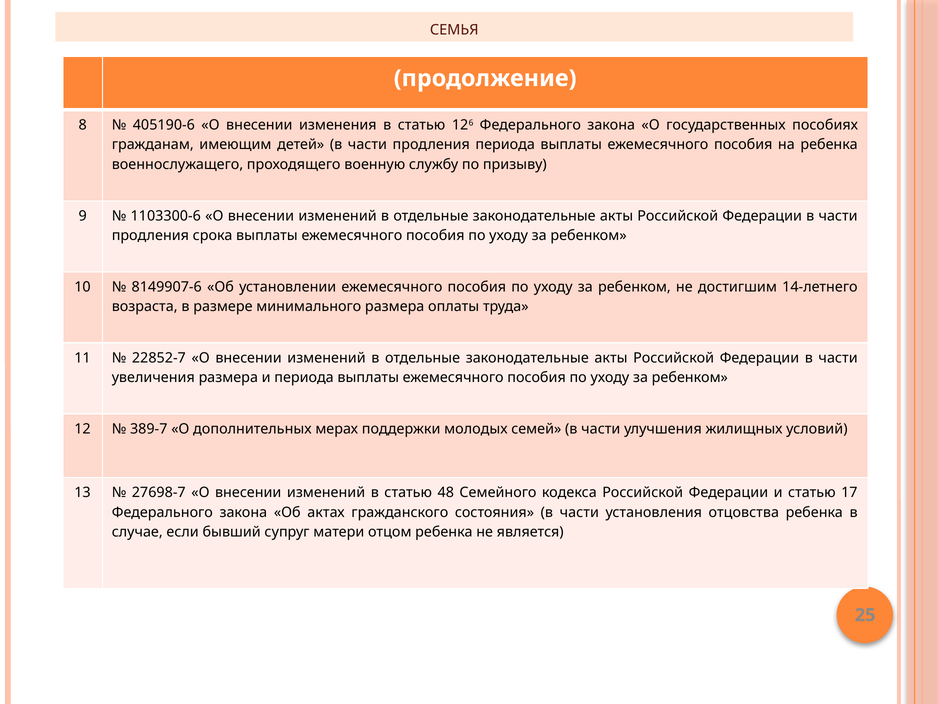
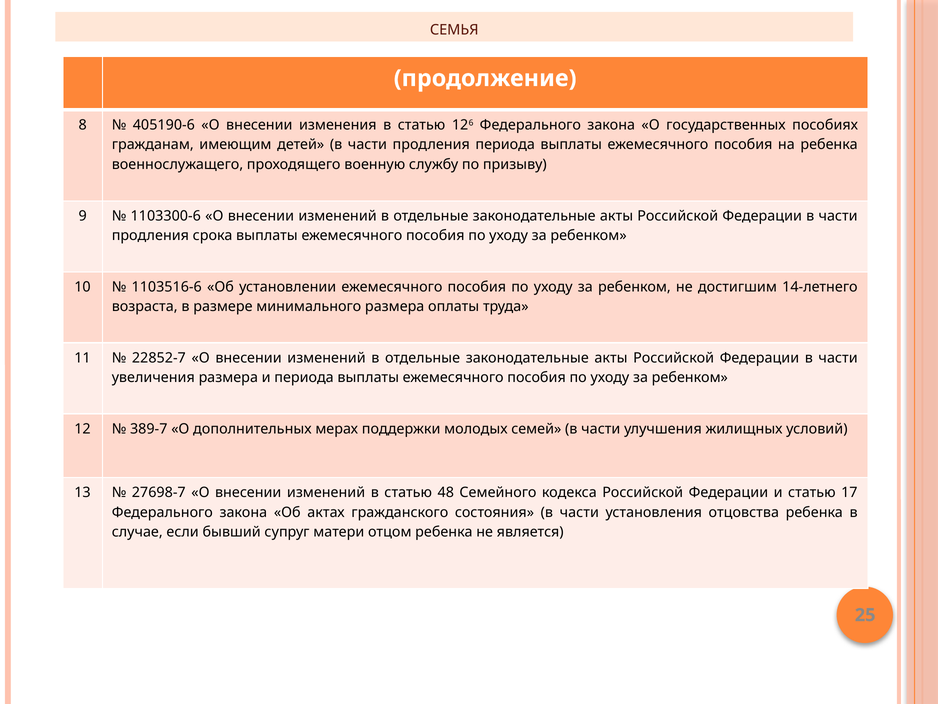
8149907-6: 8149907-6 -> 1103516-6 (167, 287)
